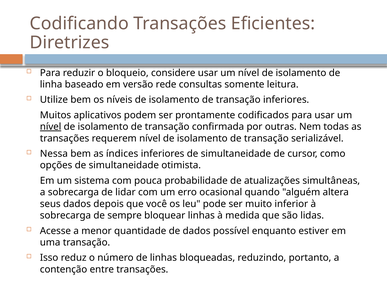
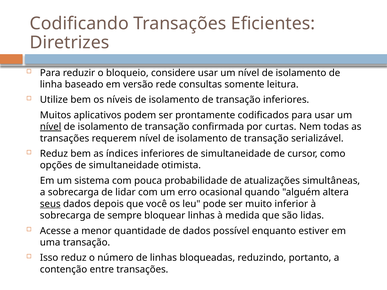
outras: outras -> curtas (281, 127)
Nessa: Nessa -> Reduz (54, 154)
seus underline: none -> present (50, 204)
